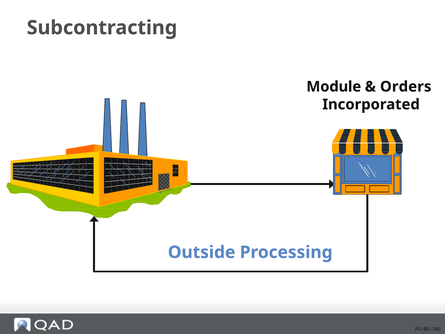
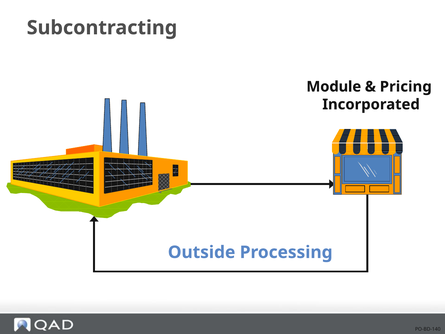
Orders: Orders -> Pricing (406, 87)
